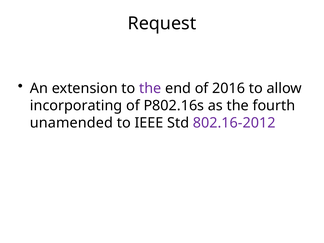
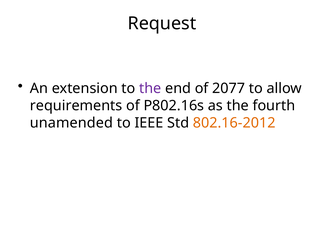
2016: 2016 -> 2077 (229, 88)
incorporating: incorporating -> requirements (76, 106)
802.16-2012 colour: purple -> orange (234, 123)
